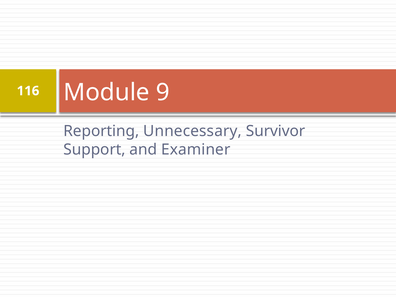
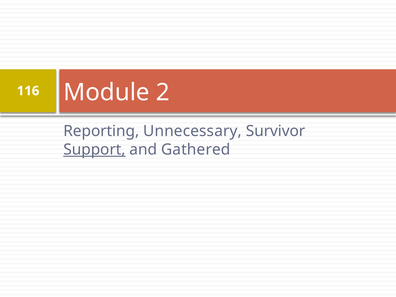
9: 9 -> 2 (163, 92)
Support underline: none -> present (94, 150)
Examiner: Examiner -> Gathered (196, 150)
